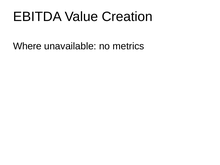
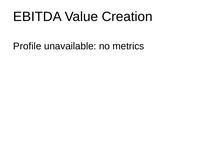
Where: Where -> Profile (27, 46)
